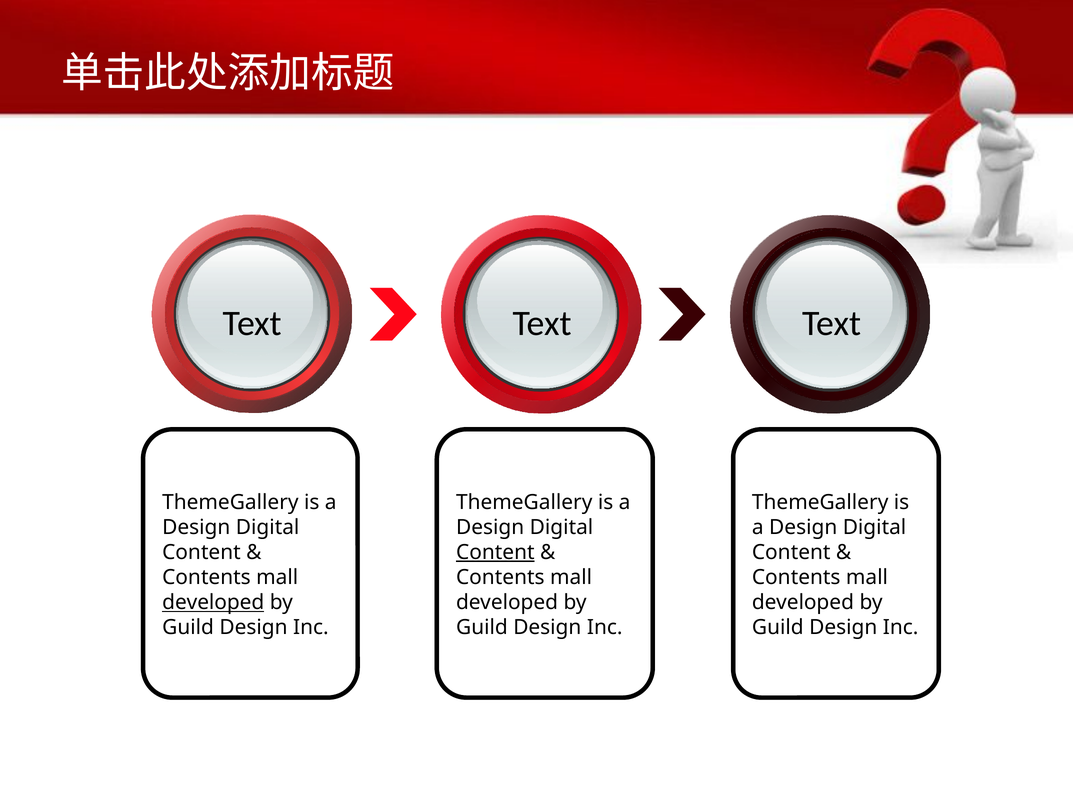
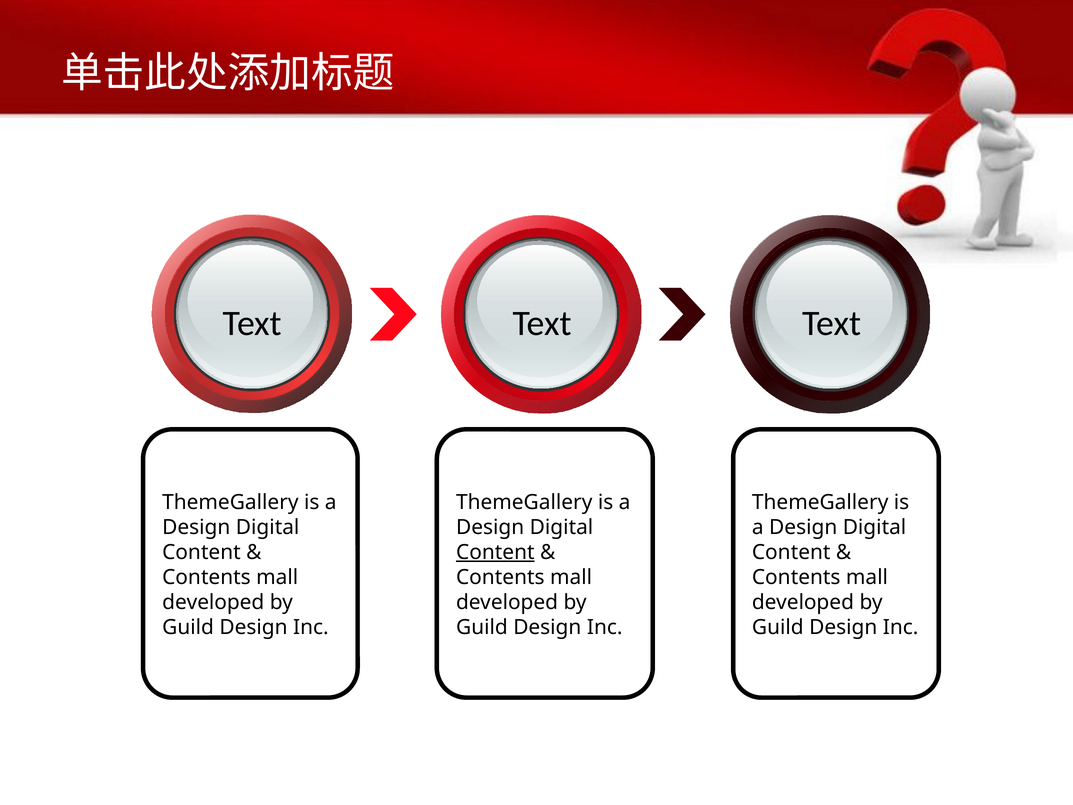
developed underline: present -> none (213, 602)
